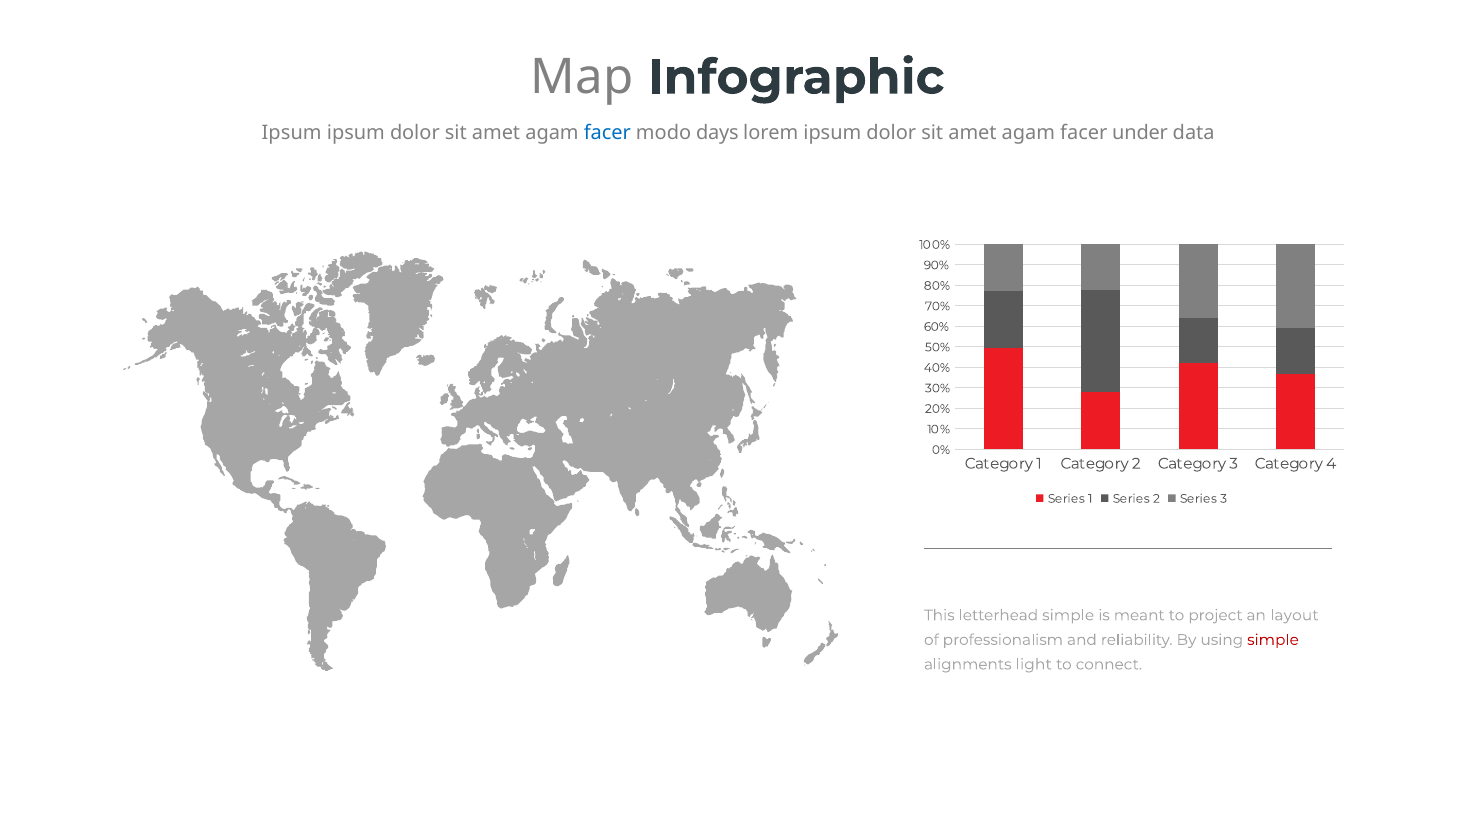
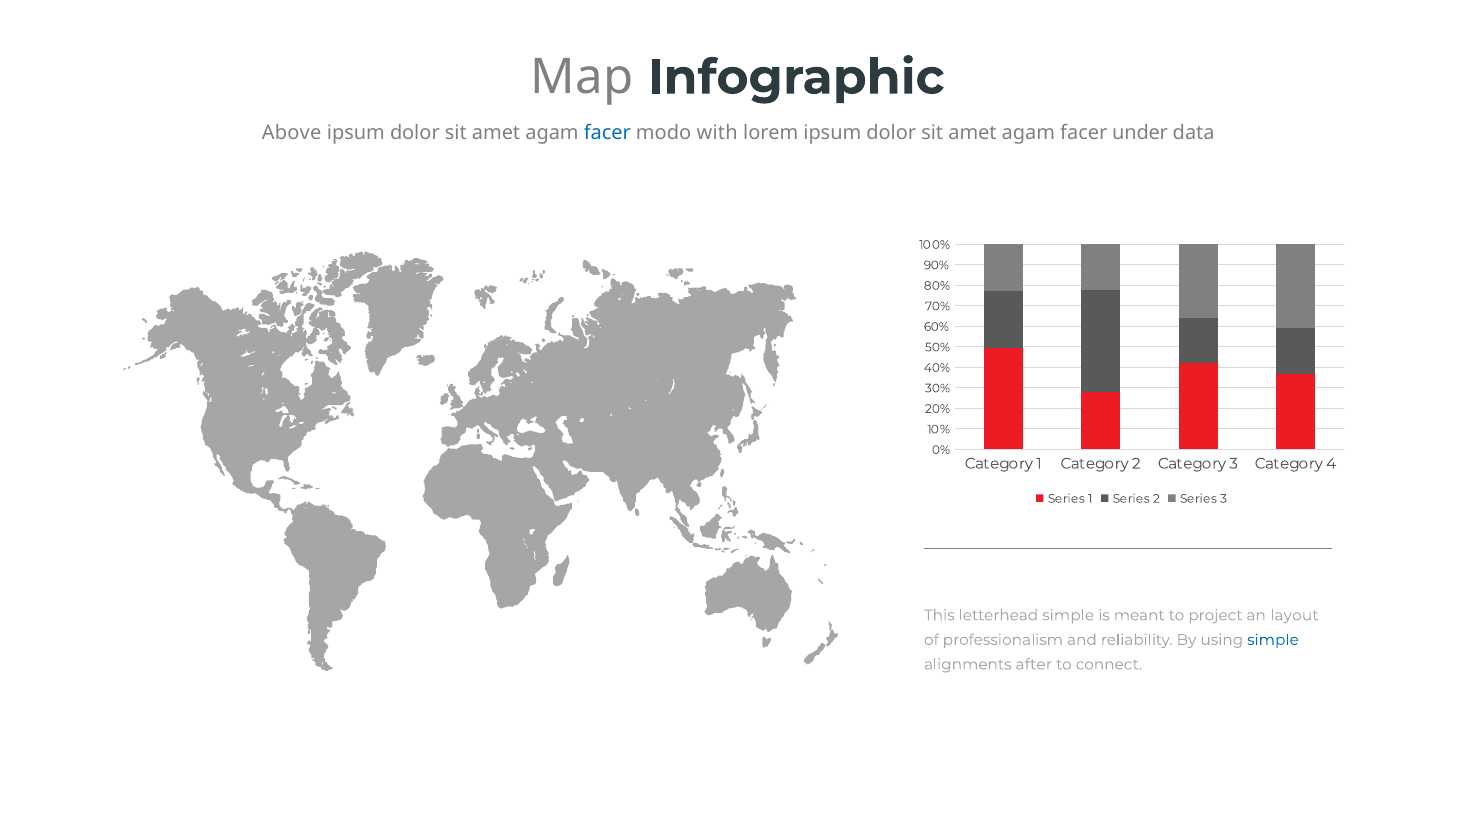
Ipsum: Ipsum -> Above (292, 133)
days: days -> with (717, 133)
simple colour: red -> blue (1273, 640)
light: light -> after (1034, 665)
